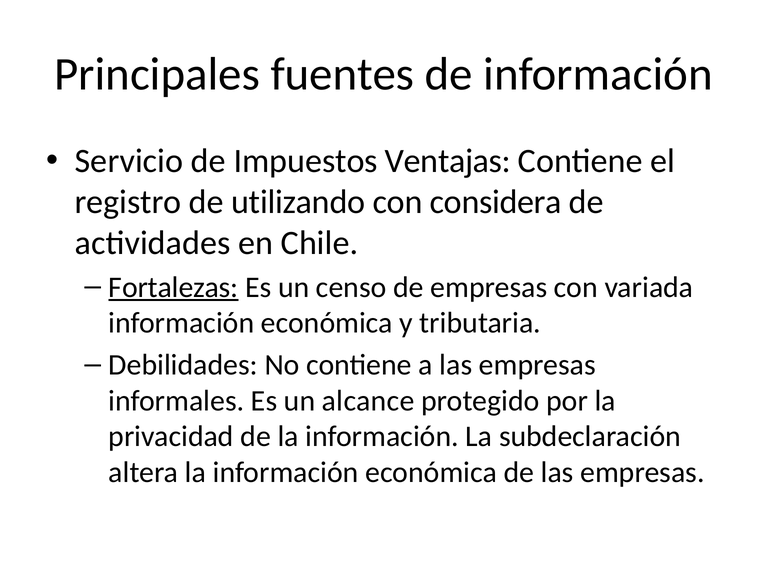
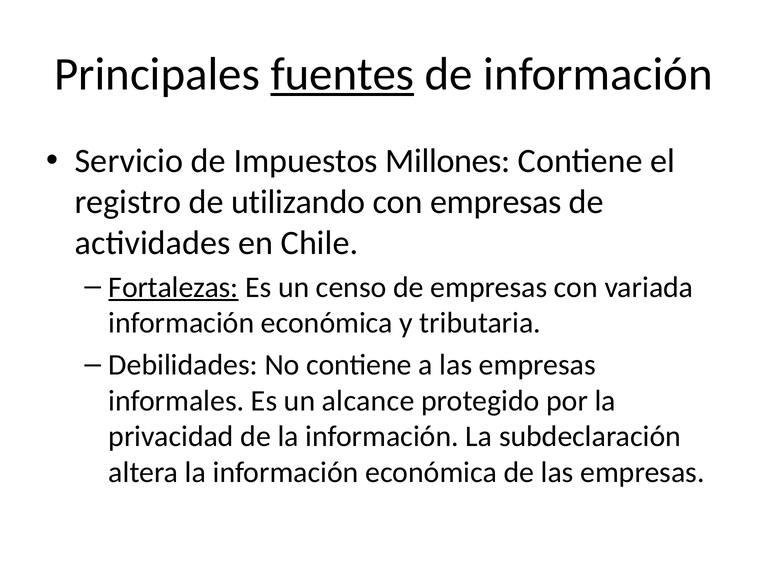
fuentes underline: none -> present (342, 74)
Ventajas: Ventajas -> Millones (448, 161)
con considera: considera -> empresas (496, 202)
